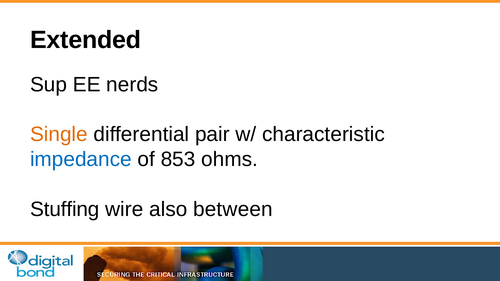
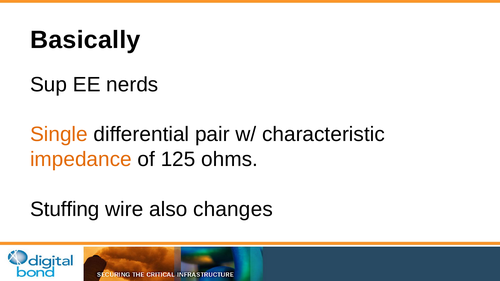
Extended: Extended -> Basically (85, 40)
impedance colour: blue -> orange (81, 160)
853: 853 -> 125 (178, 160)
between: between -> changes (233, 210)
